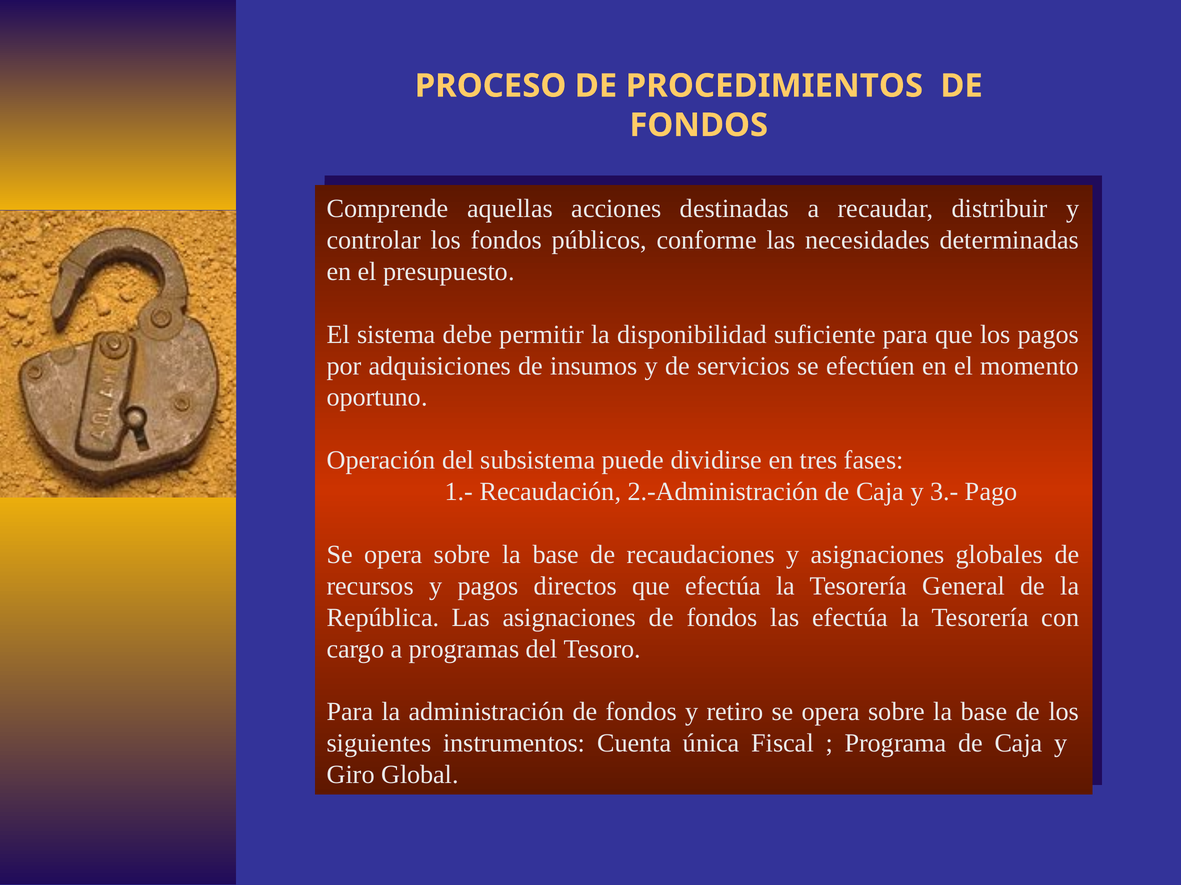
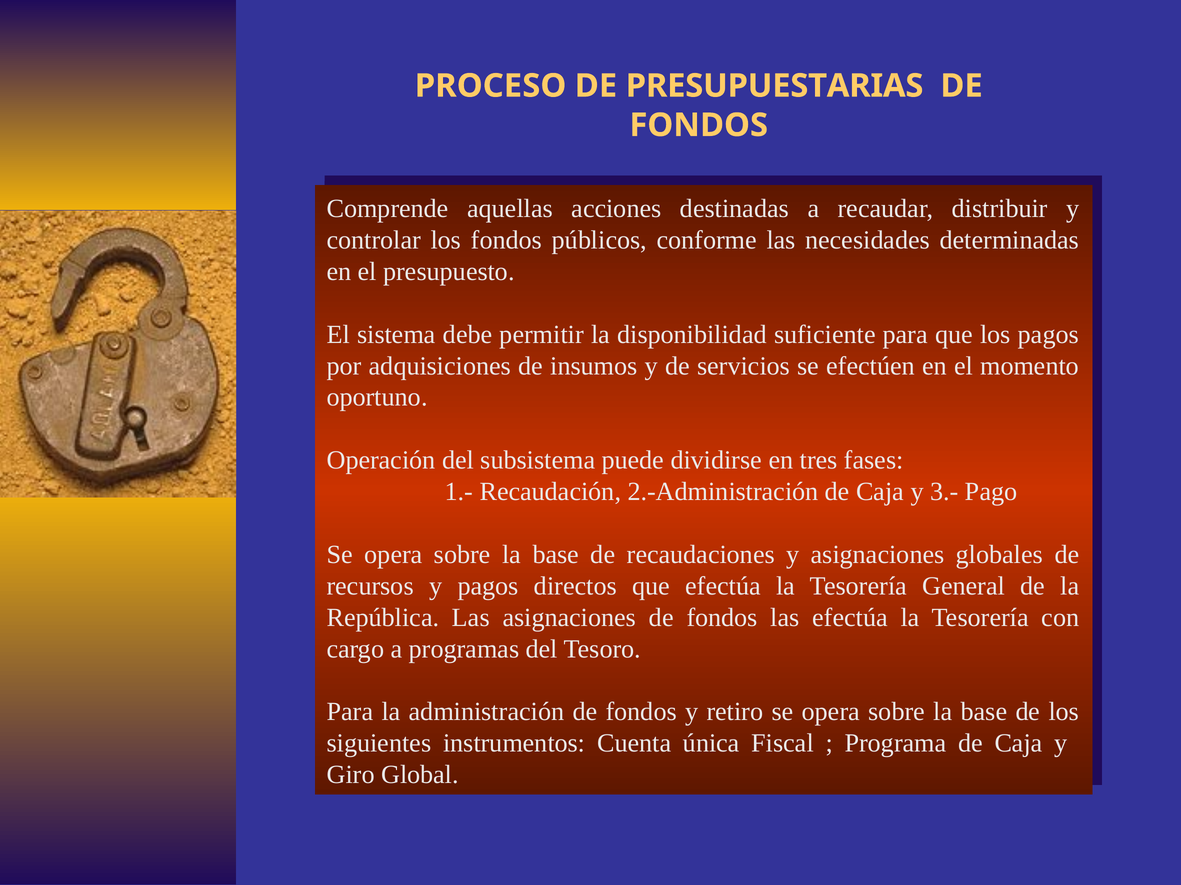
PROCEDIMIENTOS: PROCEDIMIENTOS -> PRESUPUESTARIAS (775, 86)
